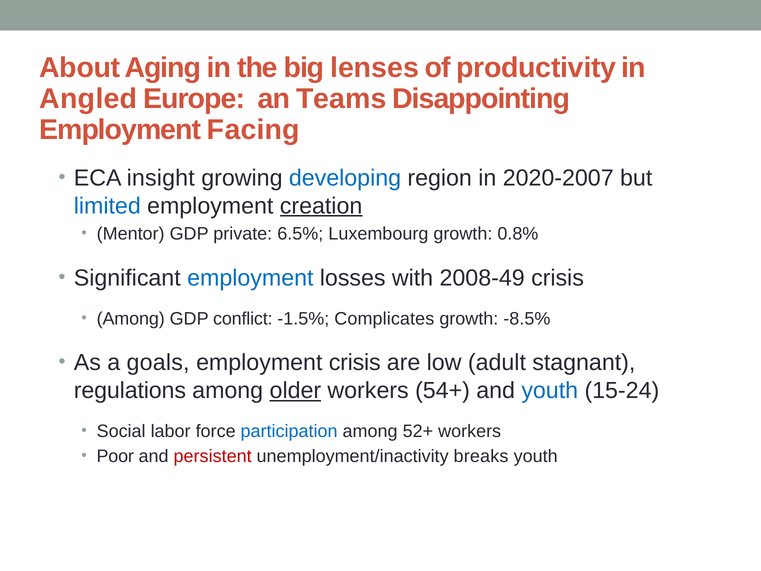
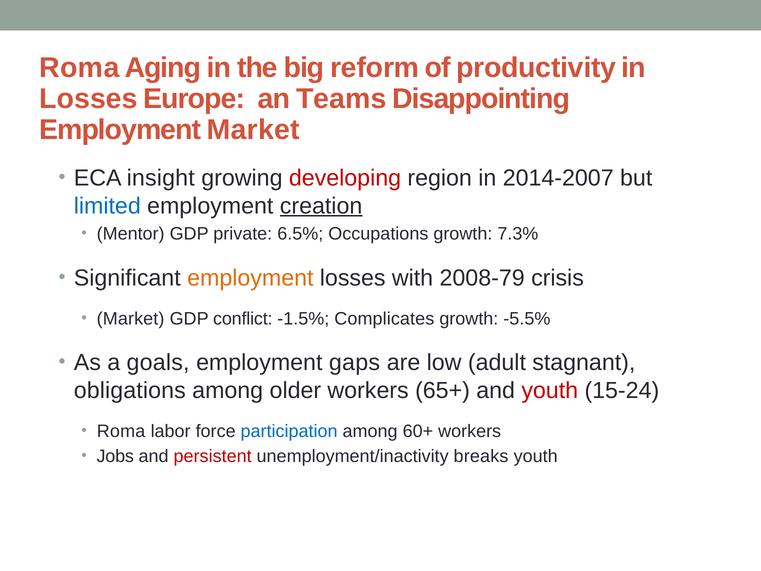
About: About -> Roma (79, 68)
lenses: lenses -> reform (375, 68)
Angled: Angled -> Losses (88, 99)
Employment Facing: Facing -> Market (253, 130)
developing colour: blue -> red (345, 178)
2020-2007: 2020-2007 -> 2014-2007 (558, 178)
Luxembourg: Luxembourg -> Occupations (378, 234)
0.8%: 0.8% -> 7.3% (518, 234)
employment colour: blue -> orange (250, 278)
2008-49: 2008-49 -> 2008-79 (482, 278)
Among: Among -> Market (131, 319)
-8.5%: -8.5% -> -5.5% (527, 319)
employment crisis: crisis -> gaps (354, 363)
regulations: regulations -> obligations (130, 390)
older underline: present -> none (295, 390)
54+: 54+ -> 65+ (443, 390)
youth colour: blue -> red (550, 390)
Social: Social -> Roma (121, 431)
52+: 52+ -> 60+ (418, 431)
Poor: Poor -> Jobs (115, 456)
